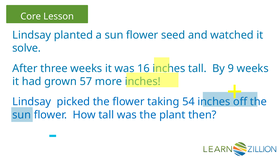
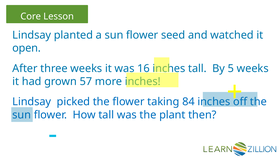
solve: solve -> open (27, 48)
9: 9 -> 5 (231, 68)
54: 54 -> 84 (188, 101)
